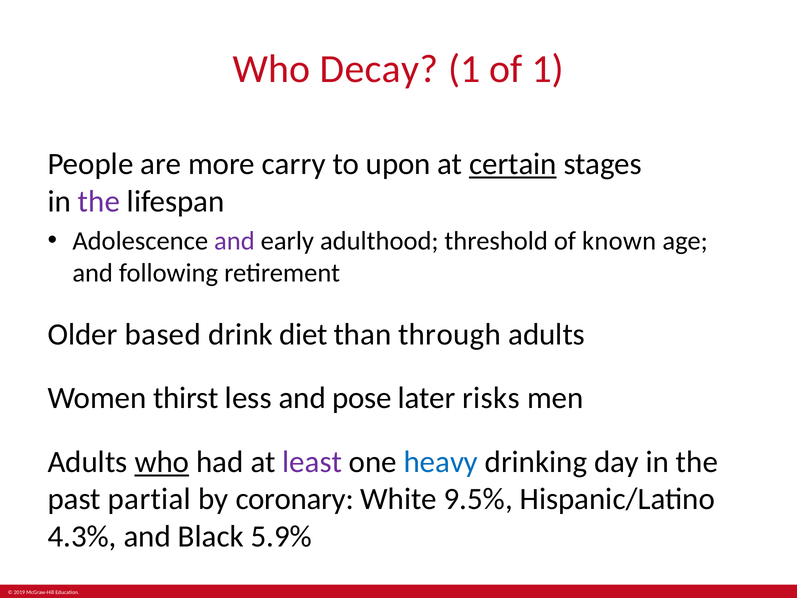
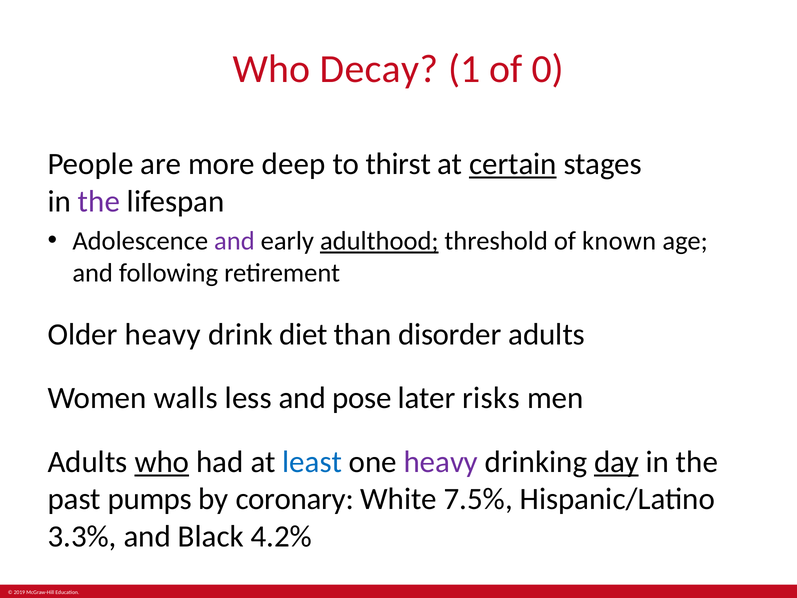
of 1: 1 -> 0 (548, 69)
carry: carry -> deep (294, 164)
upon: upon -> thirst (398, 164)
adulthood underline: none -> present (379, 241)
Older based: based -> heavy (163, 334)
through: through -> disorder (450, 334)
thirst: thirst -> walls (186, 398)
least colour: purple -> blue (312, 462)
heavy colour: blue -> purple (441, 462)
day underline: none -> present (617, 462)
partial: partial -> pumps (150, 499)
9.5%: 9.5% -> 7.5% (478, 499)
4.3%: 4.3% -> 3.3% (82, 536)
5.9%: 5.9% -> 4.2% (281, 536)
